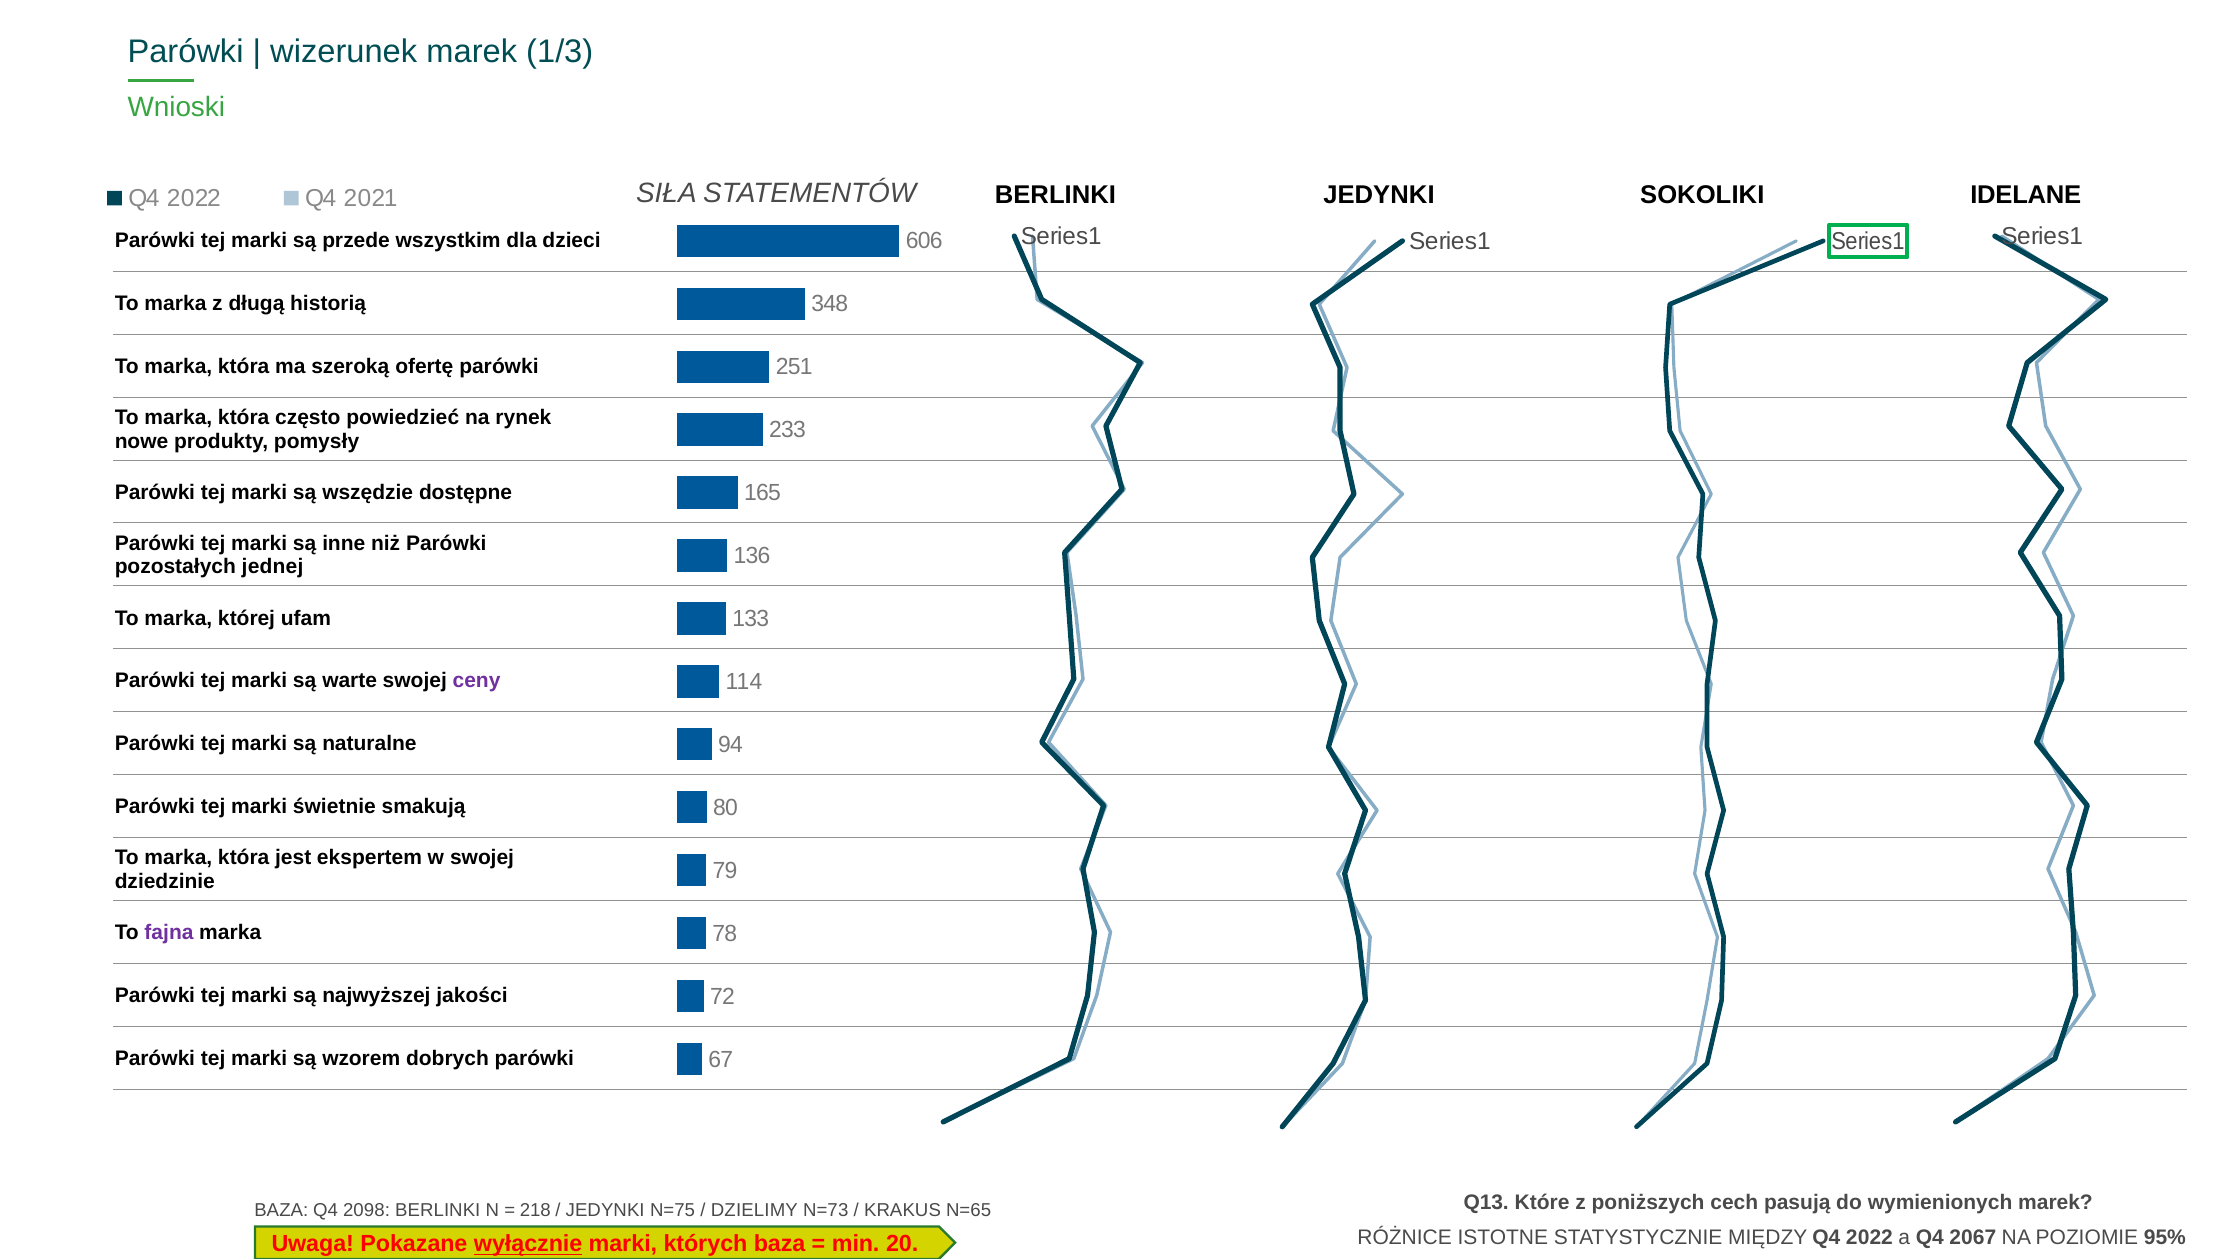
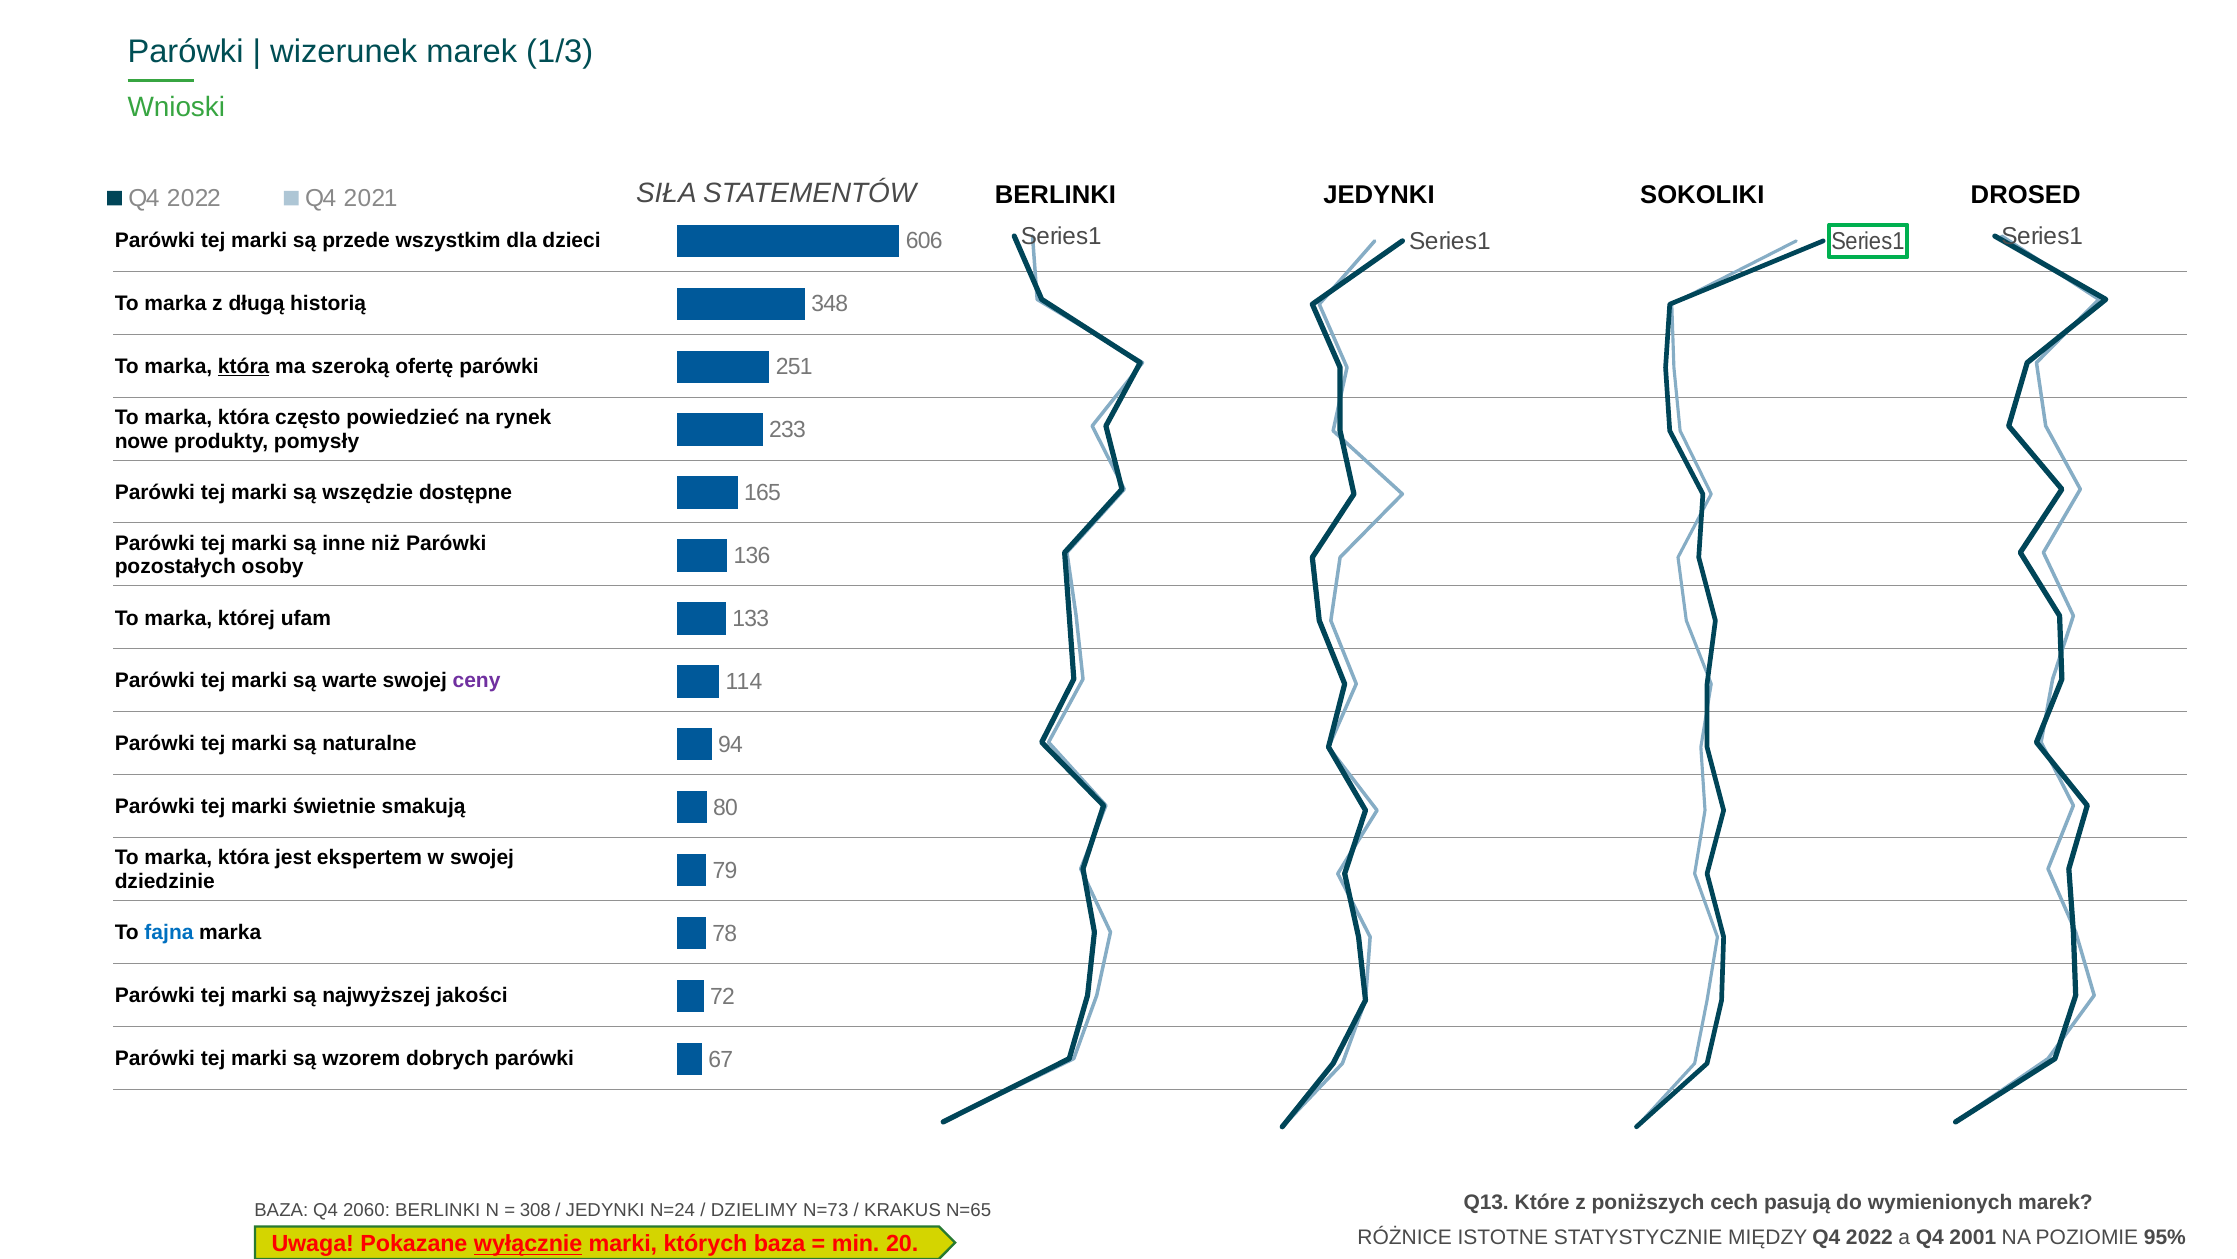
IDELANE: IDELANE -> DROSED (2026, 195)
która underline: none -> present (244, 366)
jednej: jednej -> osoby (273, 567)
fajna colour: purple -> blue (169, 932)
2098: 2098 -> 2060 (366, 1210)
218: 218 -> 308 (535, 1210)
N=75: N=75 -> N=24 (673, 1210)
2067: 2067 -> 2001 (1973, 1237)
